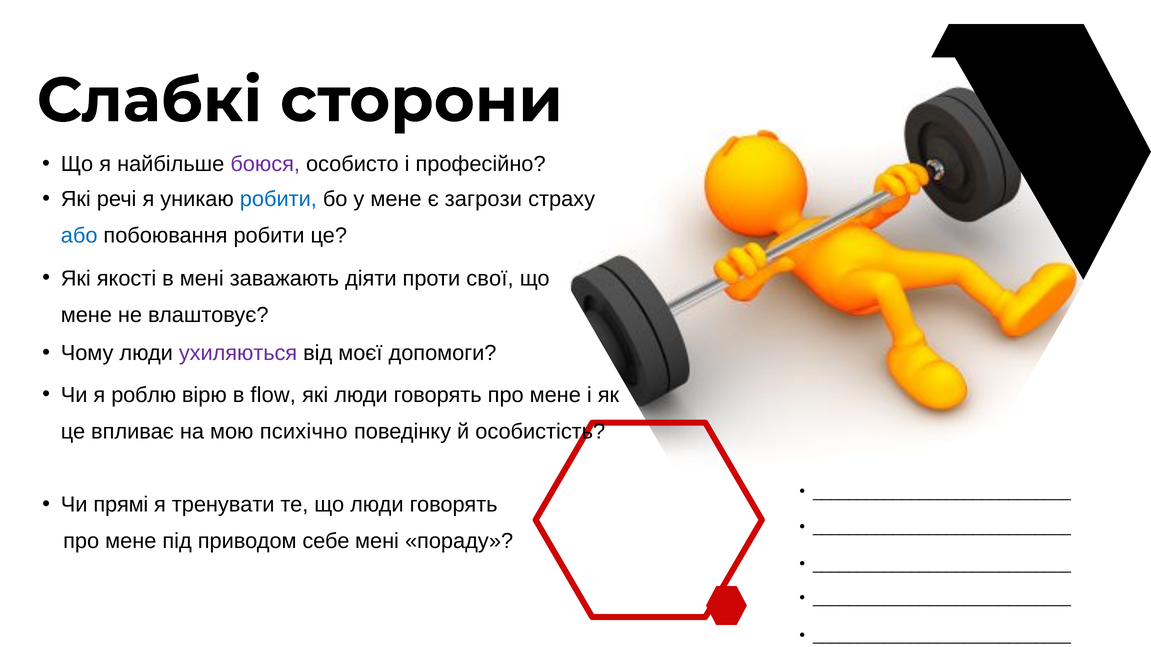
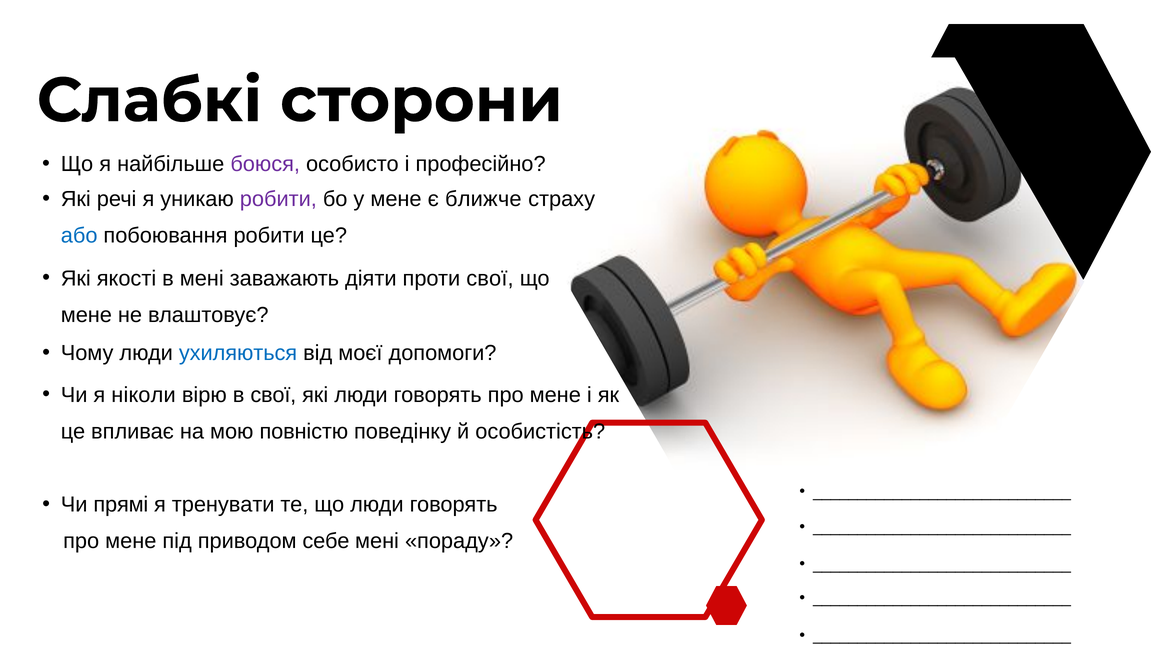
робити colour: blue -> purple (278, 199)
загрози: загрози -> ближче (483, 199)
ухиляються colour: purple -> blue (238, 353)
роблю: роблю -> ніколи (144, 395)
в flow: flow -> свої (273, 395)
психічно: психічно -> повністю (304, 432)
